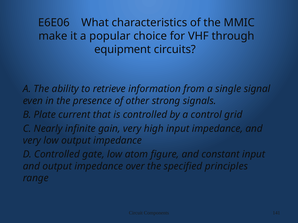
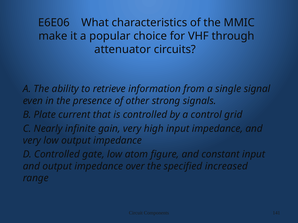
equipment: equipment -> attenuator (123, 49)
principles: principles -> increased (226, 167)
